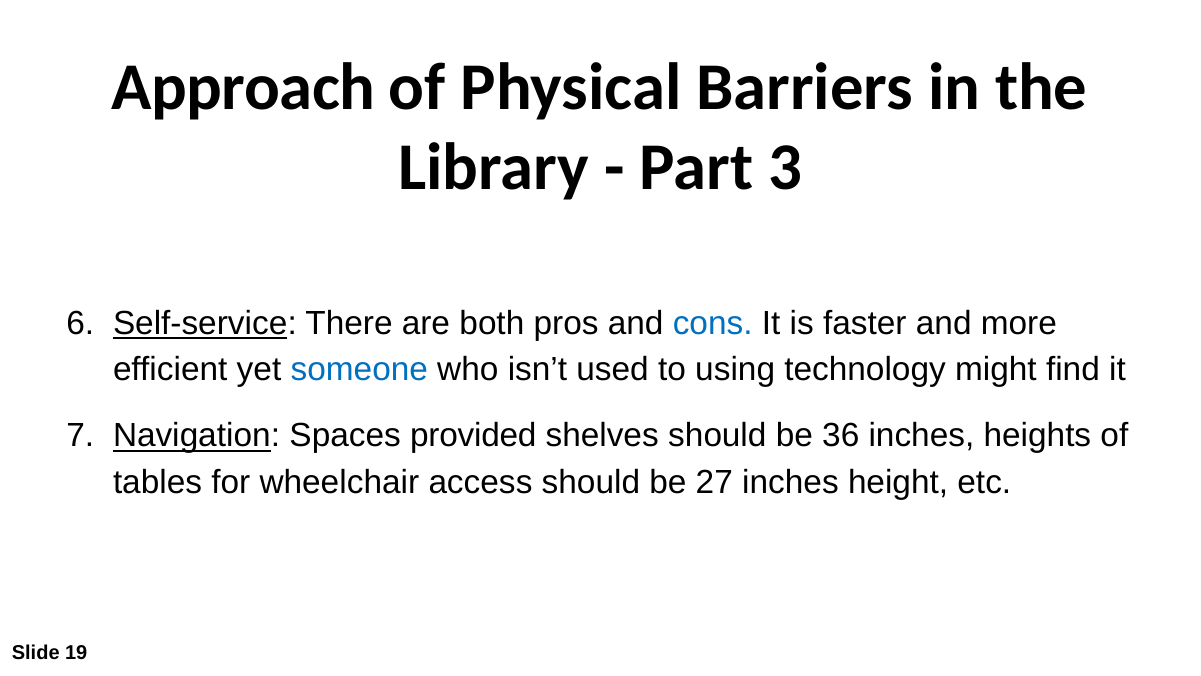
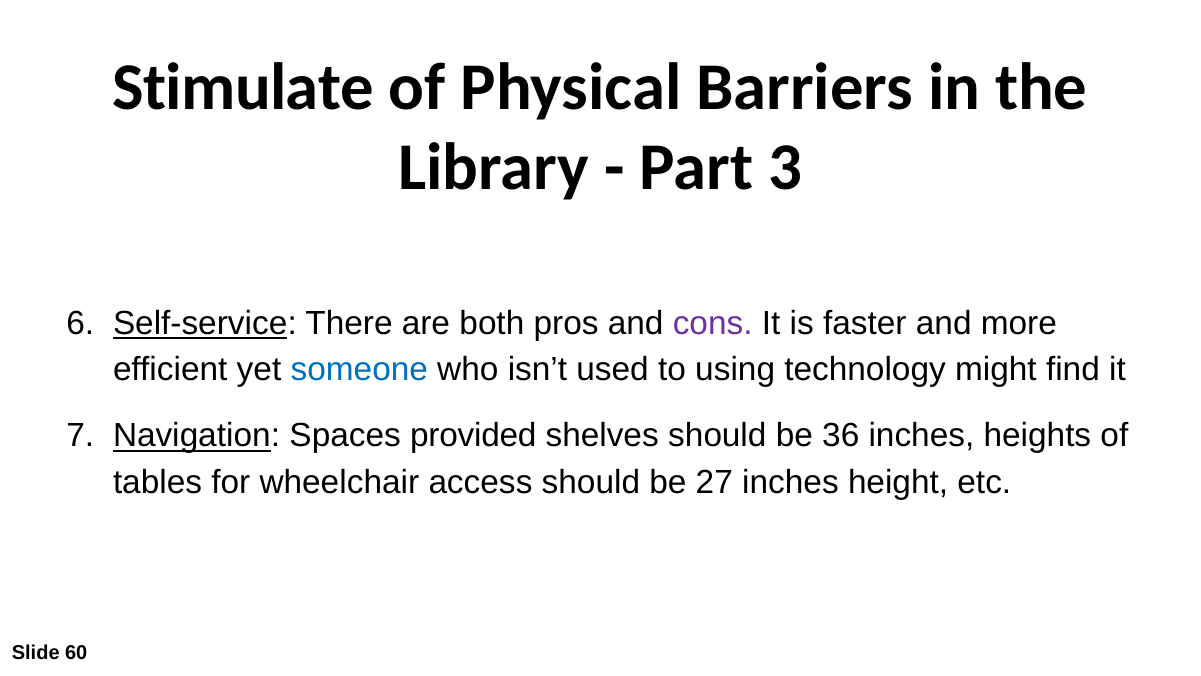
Approach: Approach -> Stimulate (243, 88)
cons colour: blue -> purple (713, 323)
19: 19 -> 60 (76, 652)
